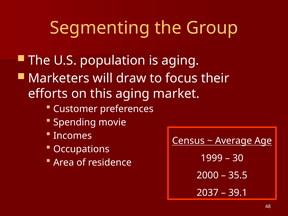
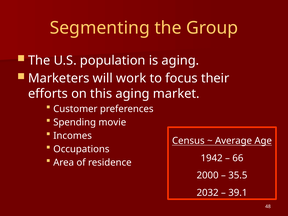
draw: draw -> work (131, 78)
1999: 1999 -> 1942 (212, 158)
30: 30 -> 66 (238, 158)
2037: 2037 -> 2032 (208, 193)
